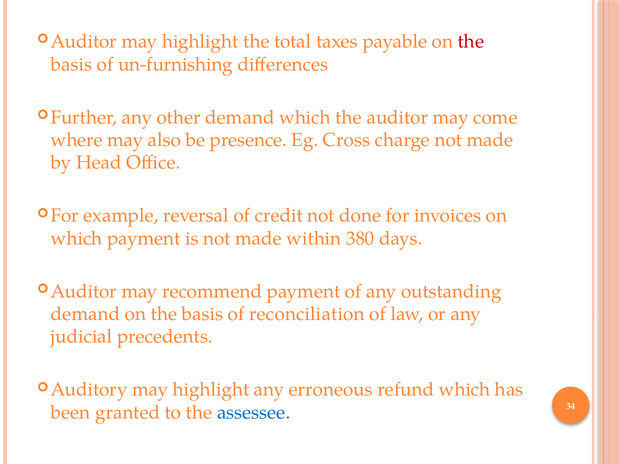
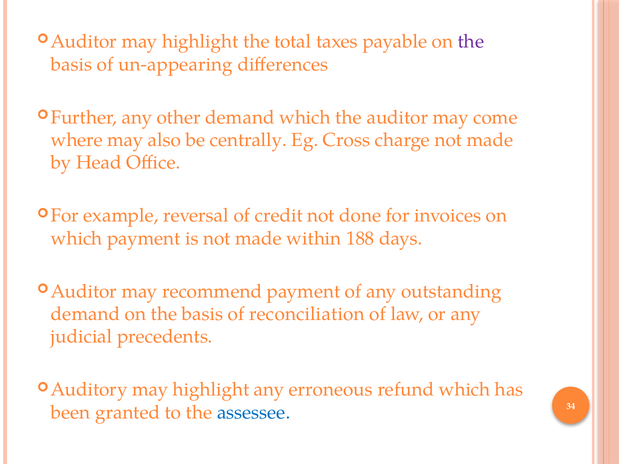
the colour: red -> purple (471, 42)
un-furnishing: un-furnishing -> un-appearing (175, 64)
presence: presence -> centrally (248, 140)
380: 380 -> 188 (360, 238)
